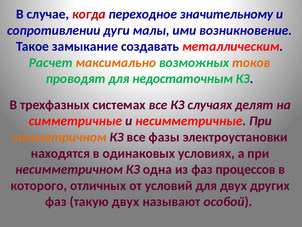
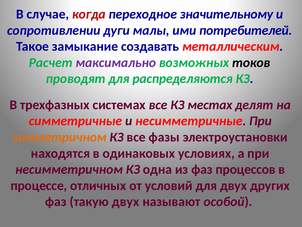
возникновение: возникновение -> потребителей (246, 30)
максимально colour: orange -> purple (116, 62)
токов colour: orange -> black (251, 62)
недостаточным: недостаточным -> распределяются (183, 79)
случаях: случаях -> местах (210, 105)
которого: которого -> процессе (39, 185)
